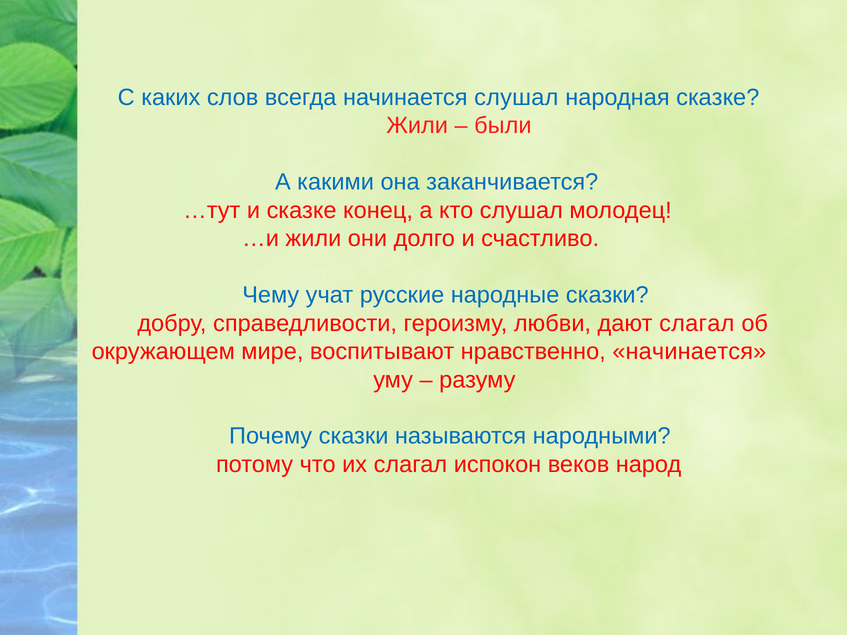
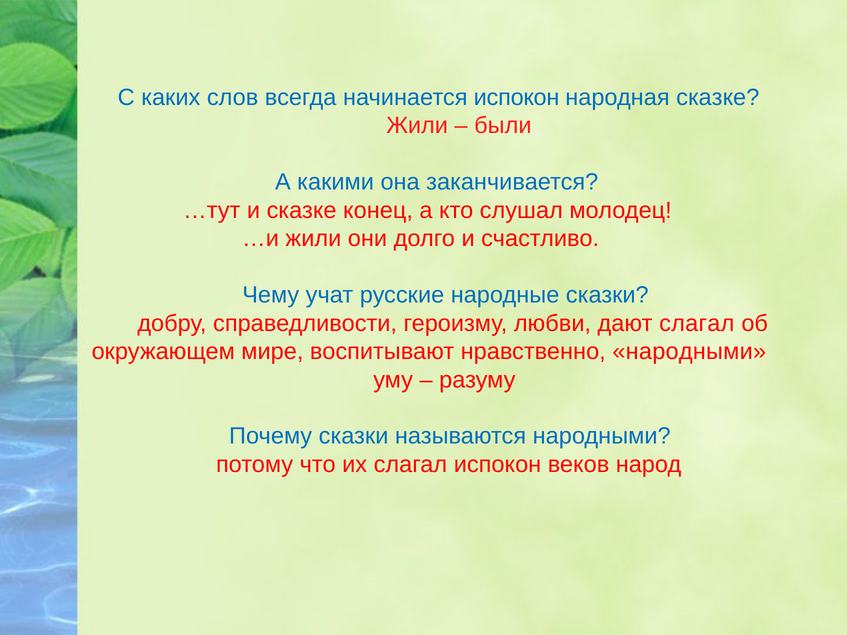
начинается слушал: слушал -> испокон (517, 97)
нравственно начинается: начинается -> народными (689, 352)
